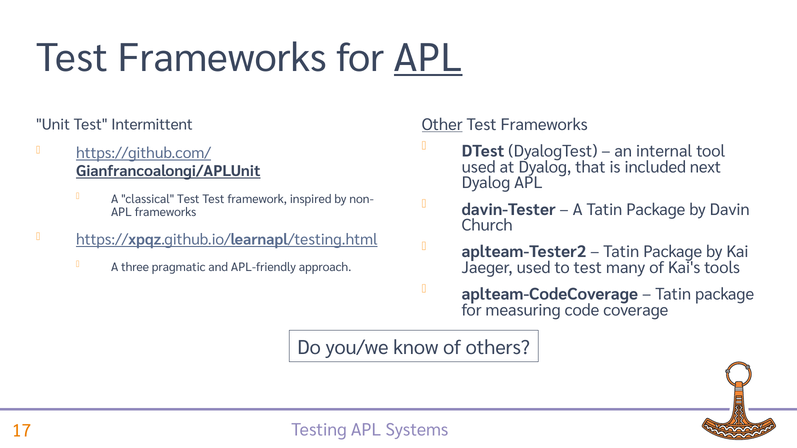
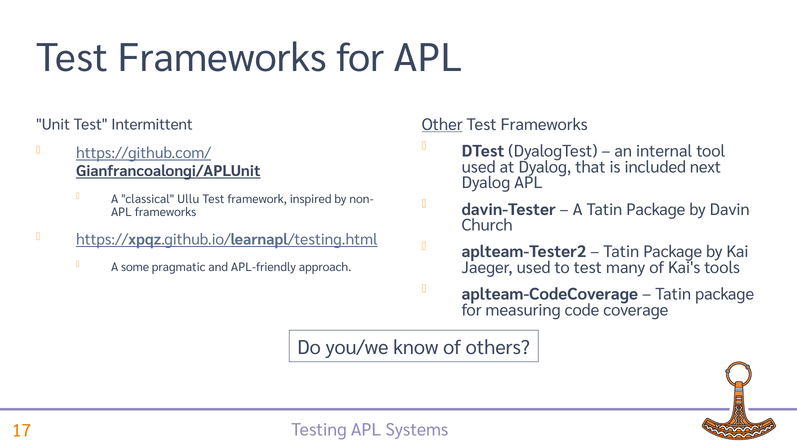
APL underline: present -> none (428, 58)
classical Test: Test -> Ullu (188, 199)
three: three -> some (135, 268)
